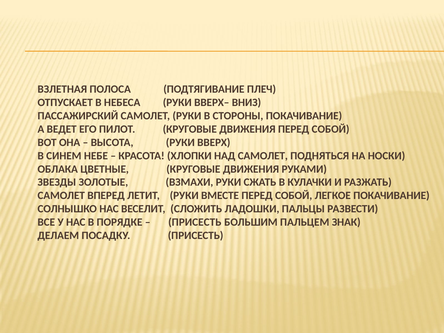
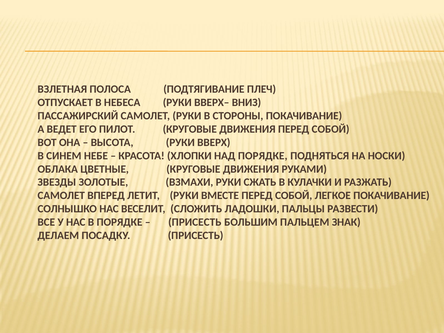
НАД САМОЛЕТ: САМОЛЕТ -> ПОРЯДКЕ (263, 156)
